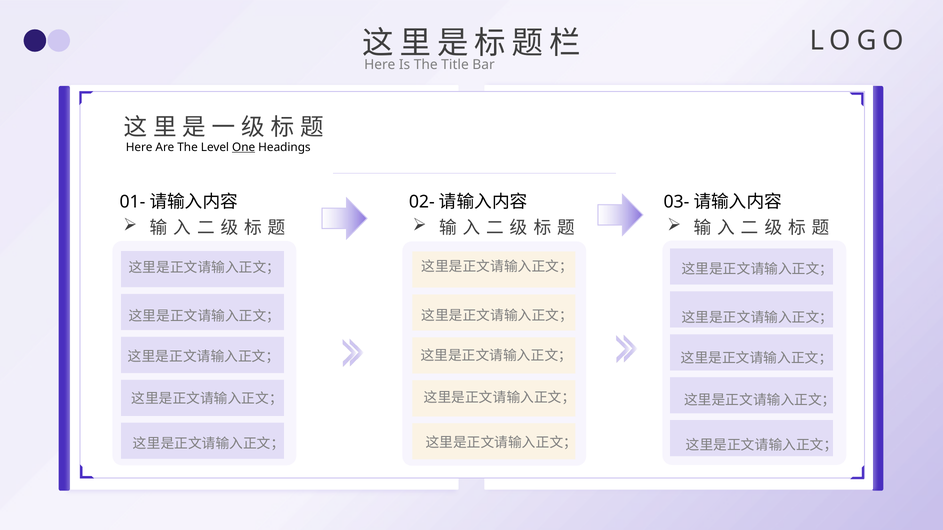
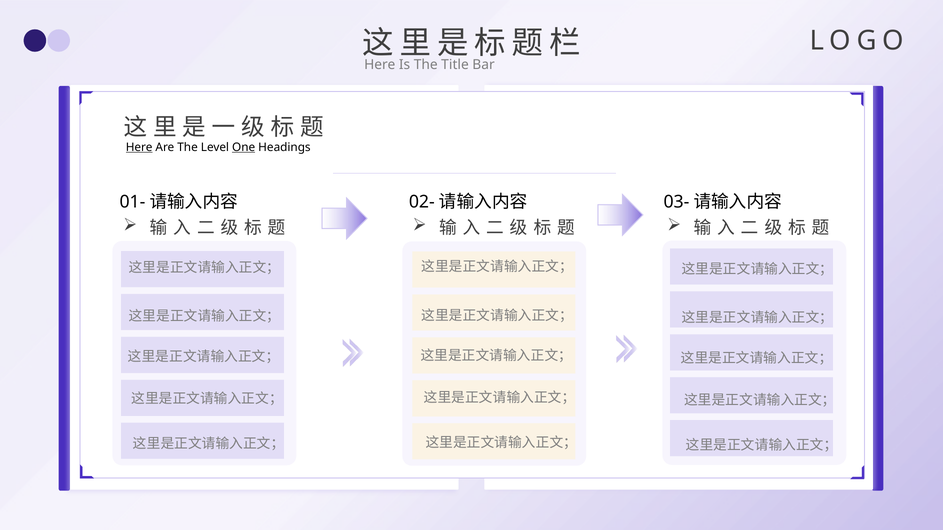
Here underline: none -> present (139, 147)
